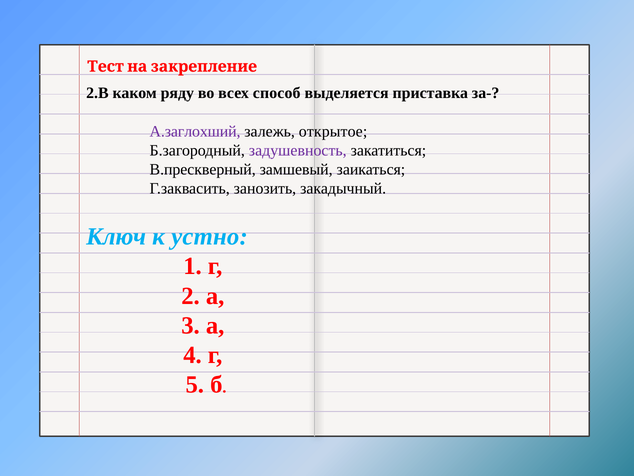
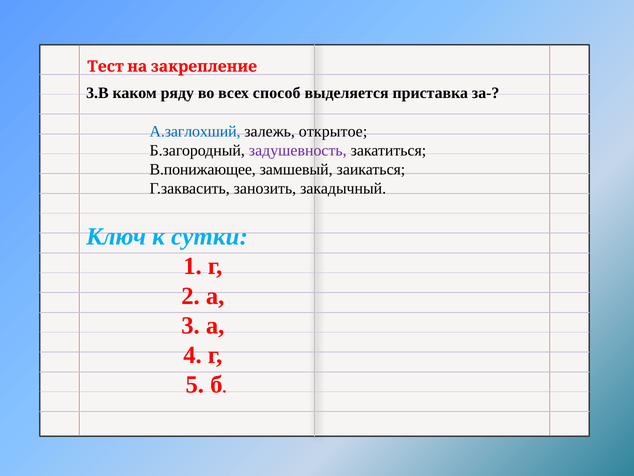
2.В: 2.В -> 3.В (97, 93)
А.заглохший colour: purple -> blue (195, 131)
В.прескверный: В.прескверный -> В.понижающее (203, 169)
устно: устно -> сутки (210, 236)
